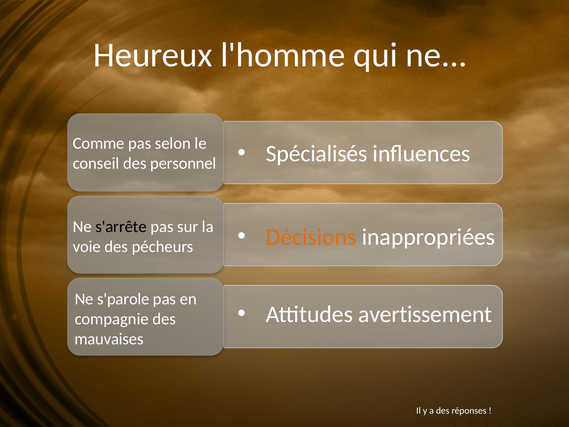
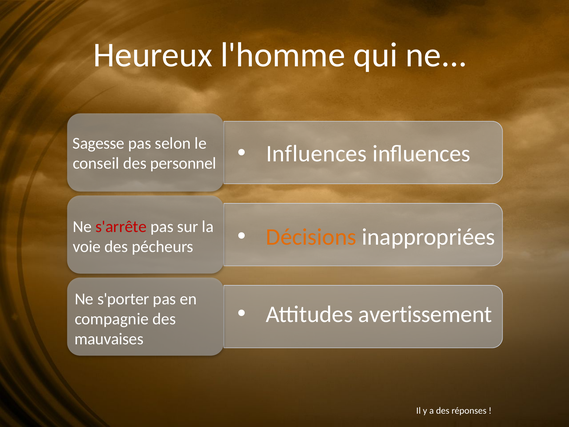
Comme: Comme -> Sagesse (99, 143)
Spécialisés: Spécialisés -> Influences (316, 154)
s'arrête colour: black -> red (121, 227)
s'parole: s'parole -> s'porter (123, 299)
